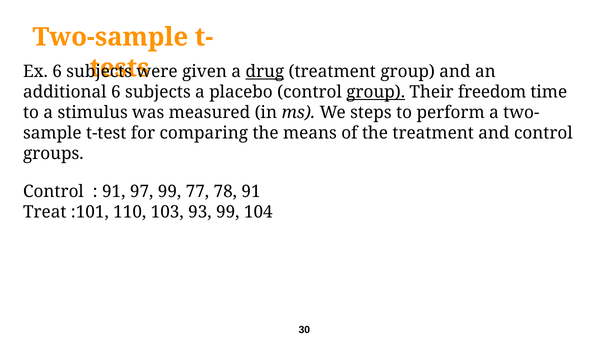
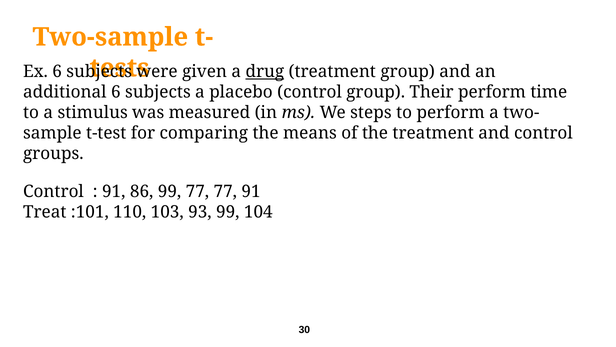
group underline: present -> none (376, 92)
Their freedom: freedom -> perform (492, 92)
97: 97 -> 86 (142, 191)
77 78: 78 -> 77 (225, 191)
